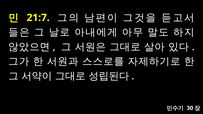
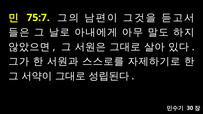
21:7: 21:7 -> 75:7 (38, 18)
